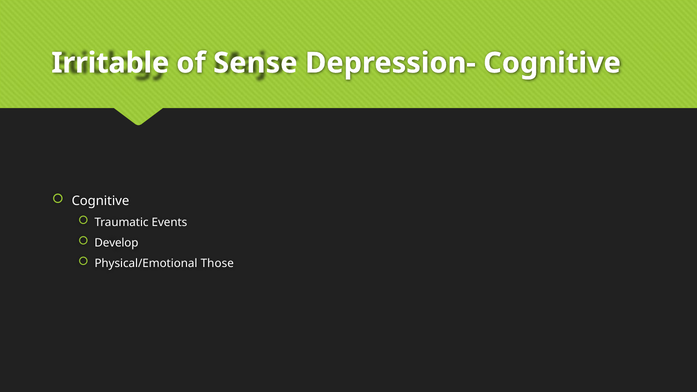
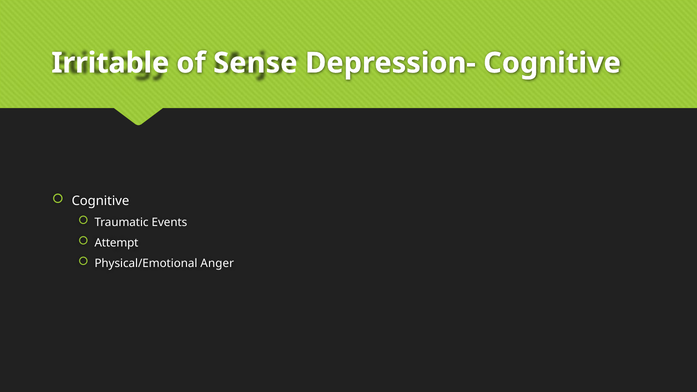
Develop: Develop -> Attempt (116, 243)
Those: Those -> Anger (217, 264)
